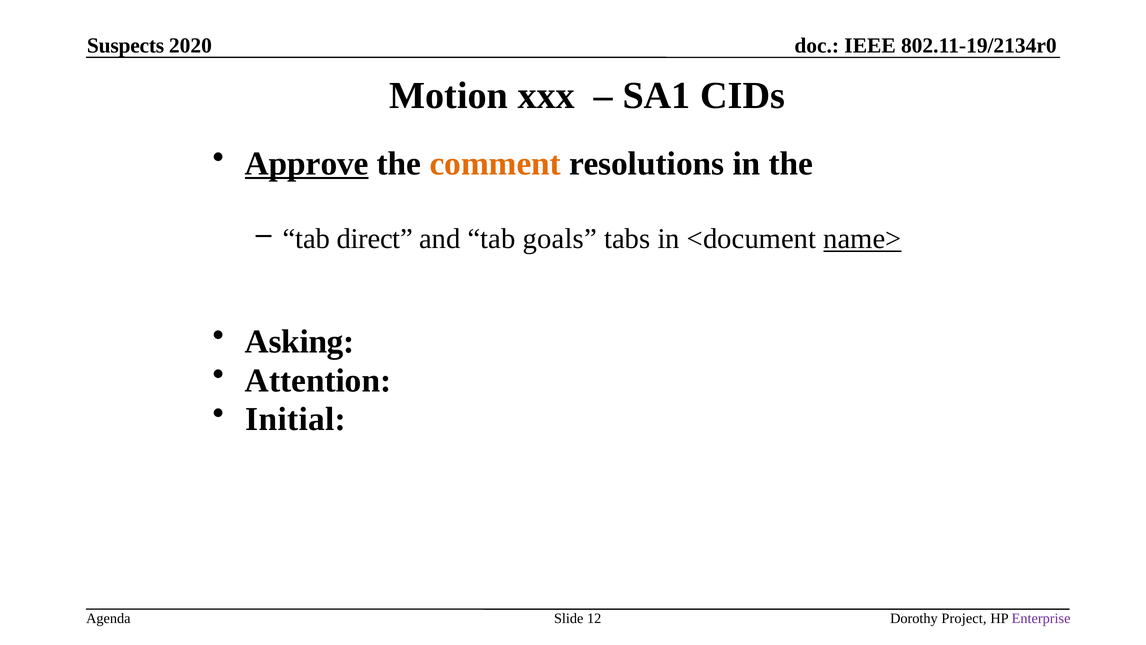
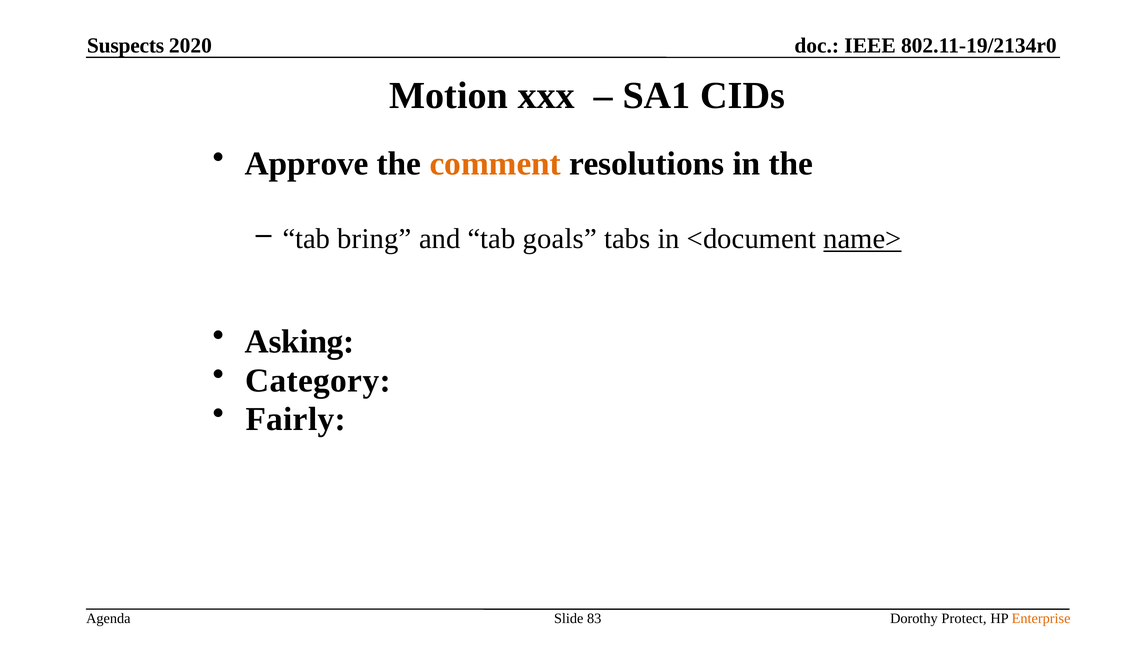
Approve underline: present -> none (307, 163)
direct: direct -> bring (374, 239)
Attention: Attention -> Category (318, 380)
Initial: Initial -> Fairly (296, 419)
12: 12 -> 83 (594, 618)
Project: Project -> Protect (964, 618)
Enterprise colour: purple -> orange (1041, 618)
